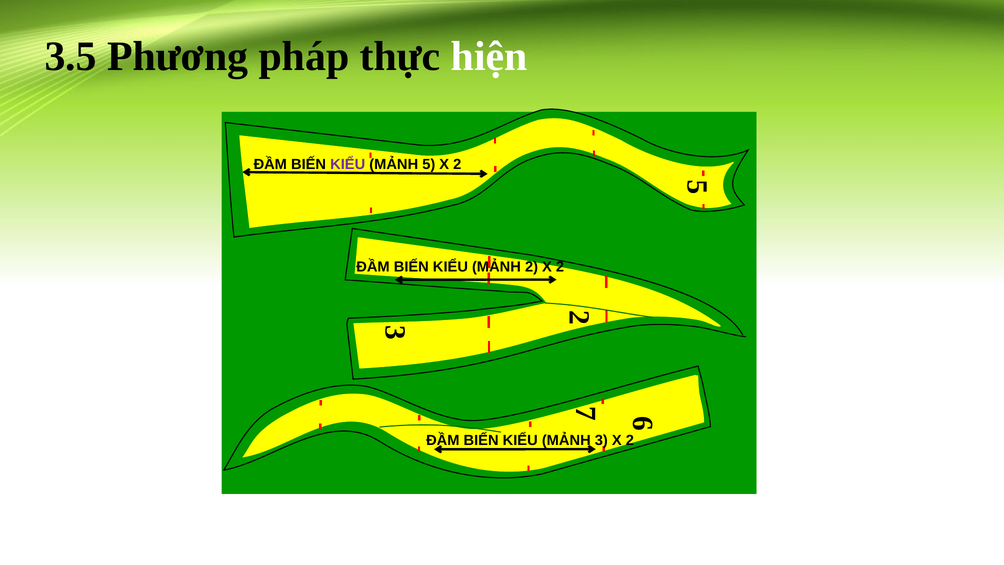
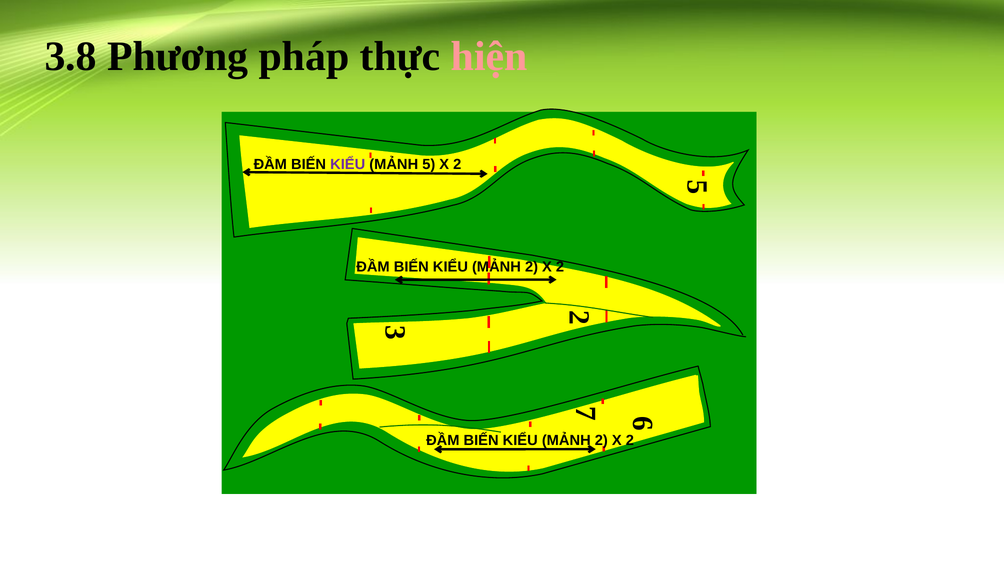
3.5: 3.5 -> 3.8 (71, 56)
hiện colour: white -> pink (489, 56)
3: 3 -> 2 (601, 440)
